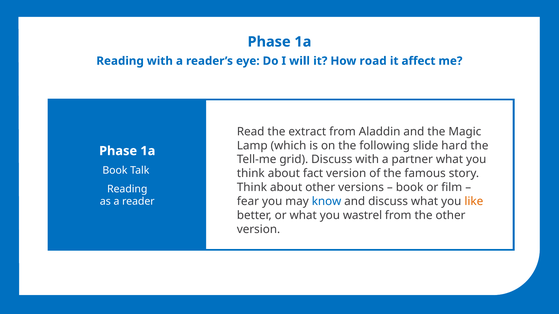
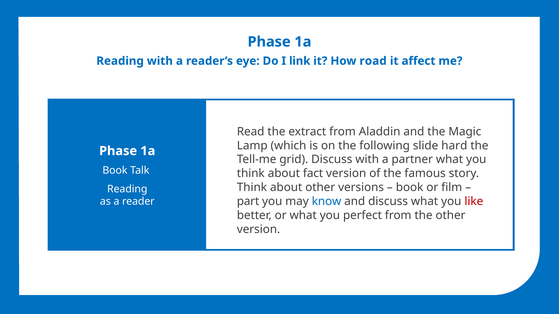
will: will -> link (300, 61)
fear: fear -> part (248, 202)
like colour: orange -> red (474, 202)
wastrel: wastrel -> perfect (362, 216)
